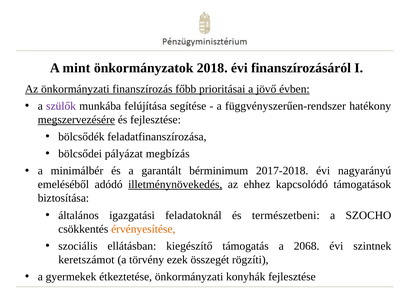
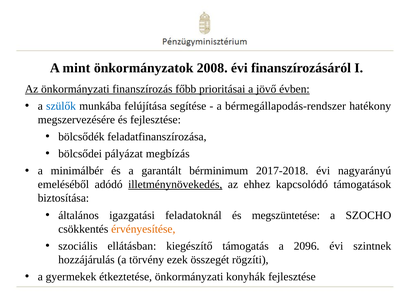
2018: 2018 -> 2008 (212, 68)
szülők colour: purple -> blue (61, 106)
függvényszerűen-rendszer: függvényszerűen-rendszer -> bérmegállapodás-rendszer (286, 106)
megszervezésére underline: present -> none (76, 120)
természetbeni: természetbeni -> megszüntetése (286, 216)
2068: 2068 -> 2096 (307, 246)
keretszámot: keretszámot -> hozzájárulás (86, 260)
